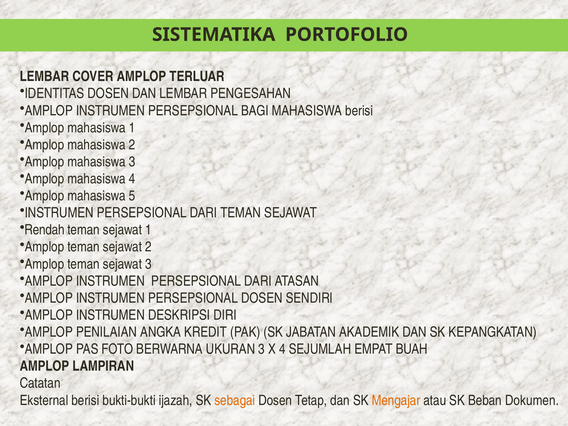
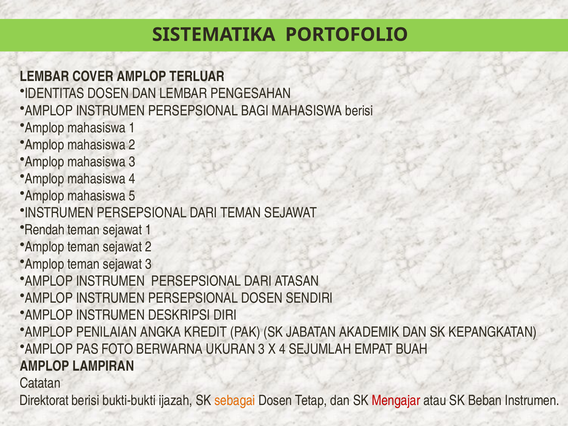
Eksternal: Eksternal -> Direktorat (44, 400)
Mengajar colour: orange -> red (396, 400)
Beban Dokumen: Dokumen -> Instrumen (532, 400)
